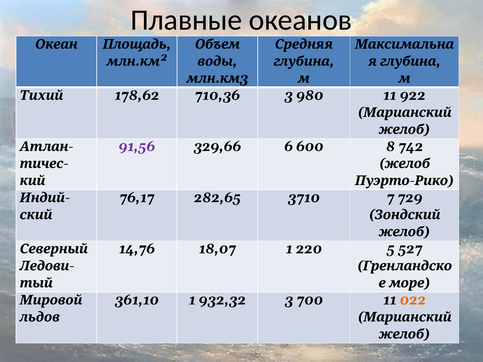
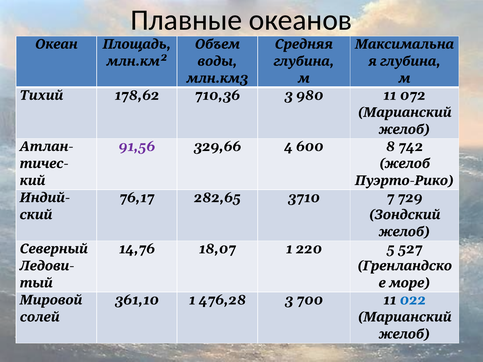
922: 922 -> 072 (413, 95)
6: 6 -> 4 (288, 147)
932,32: 932,32 -> 476,28 (222, 300)
022 colour: orange -> blue (413, 300)
льдов: льдов -> солей (40, 317)
